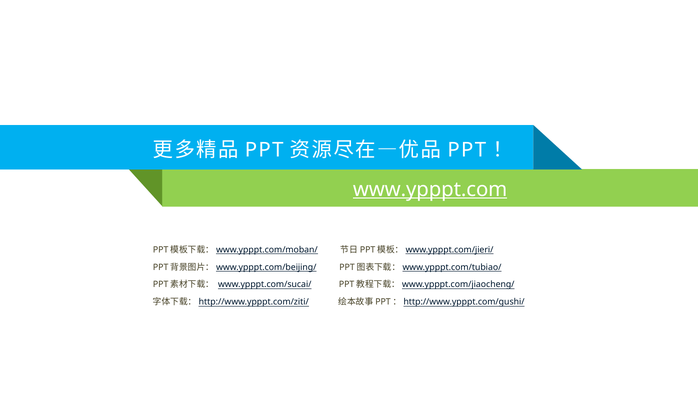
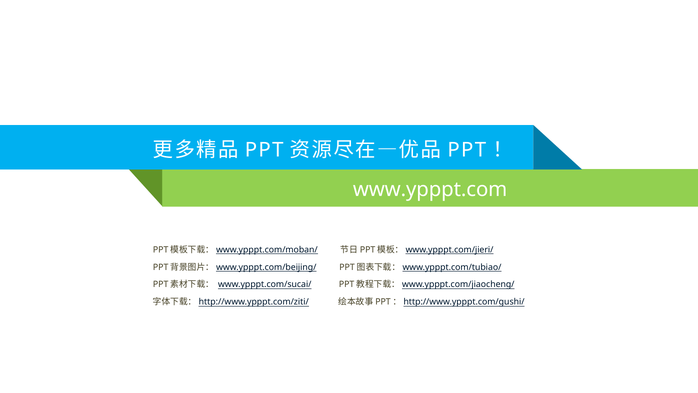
www.ypppt.com underline: present -> none (430, 189)
